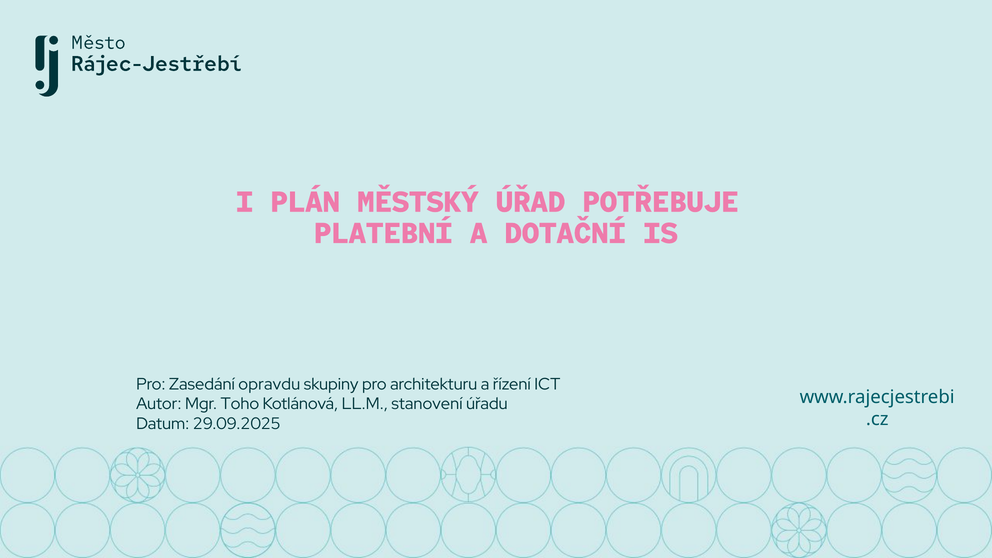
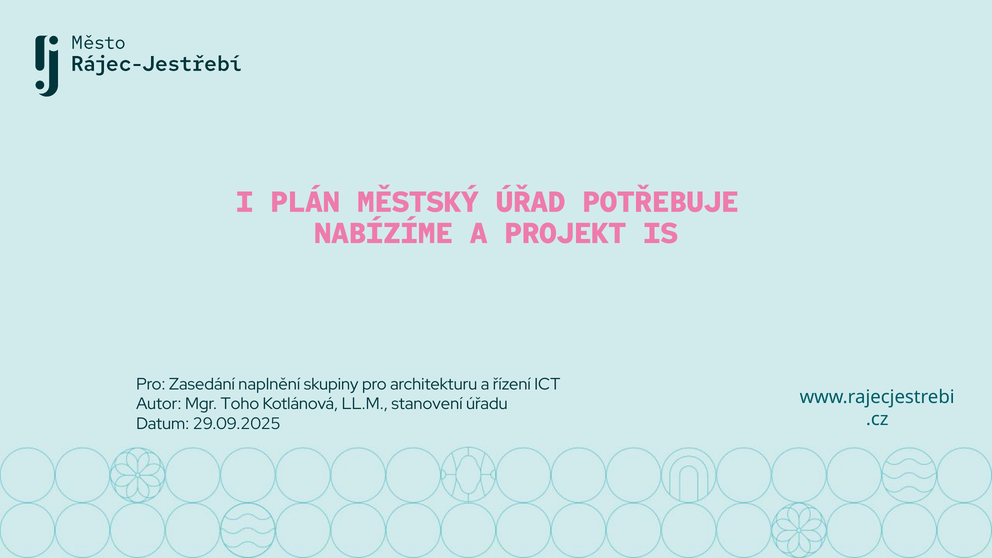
PLATEBNÍ: PLATEBNÍ -> NABÍZÍME (383, 234)
DOTAČNÍ: DOTAČNÍ -> PROJEKT (565, 234)
opravdu: opravdu -> naplnění (269, 384)
